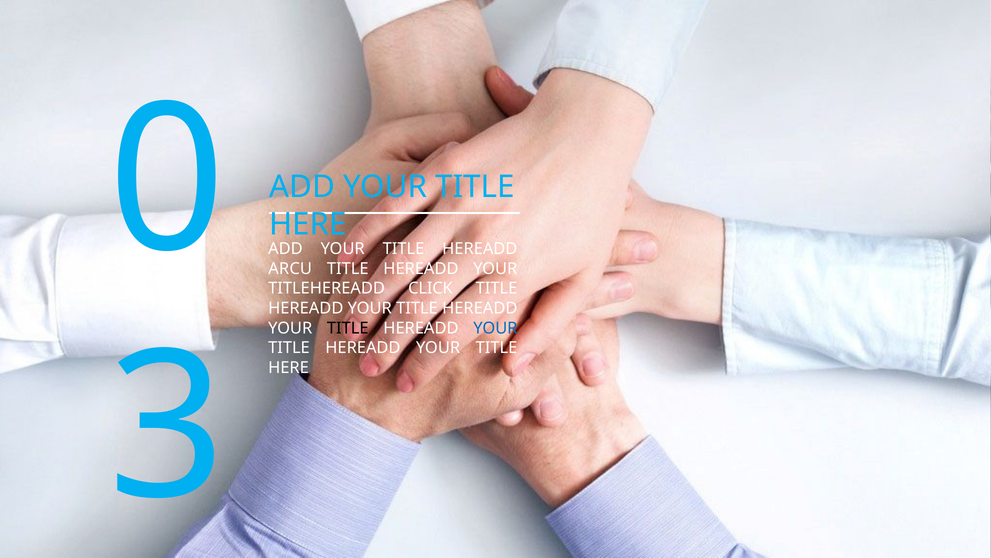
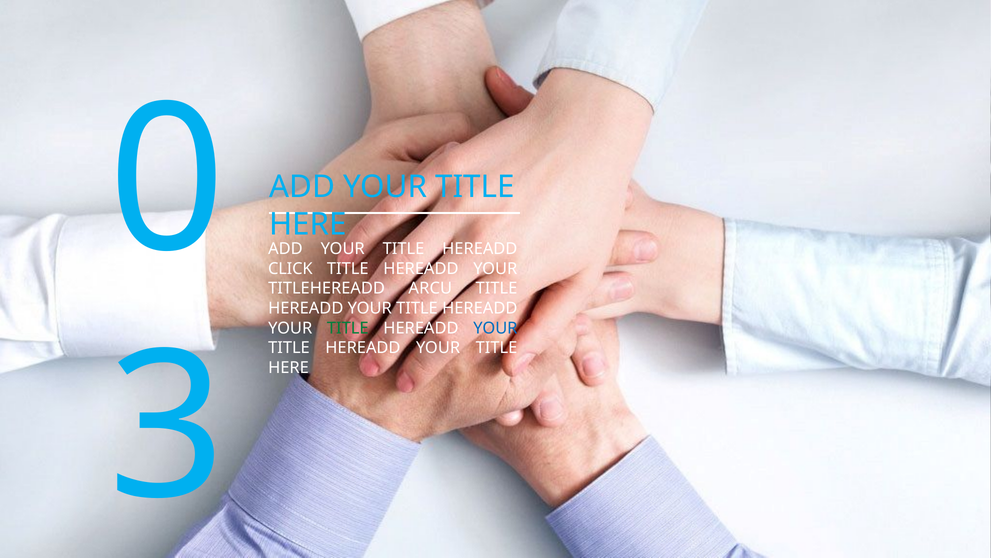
ARCU: ARCU -> CLICK (290, 268)
CLICK: CLICK -> ARCU (430, 288)
TITLE colour: black -> green (348, 328)
